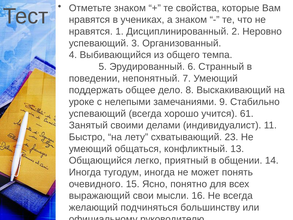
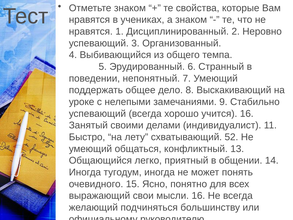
учится 61: 61 -> 16 (247, 113)
23: 23 -> 52 (231, 137)
